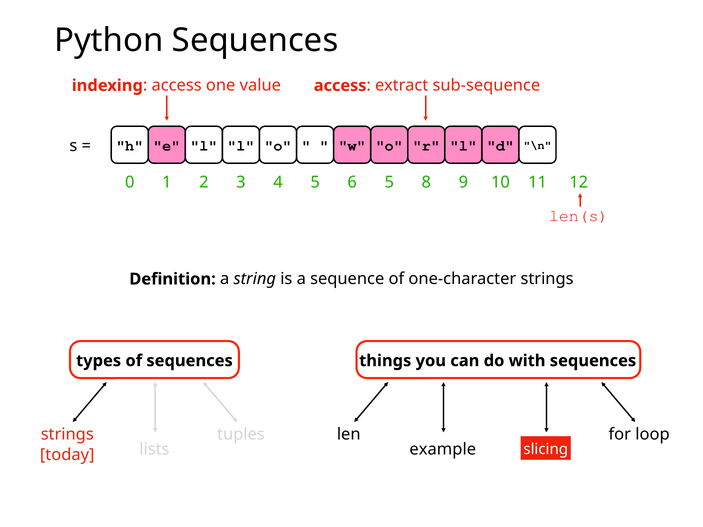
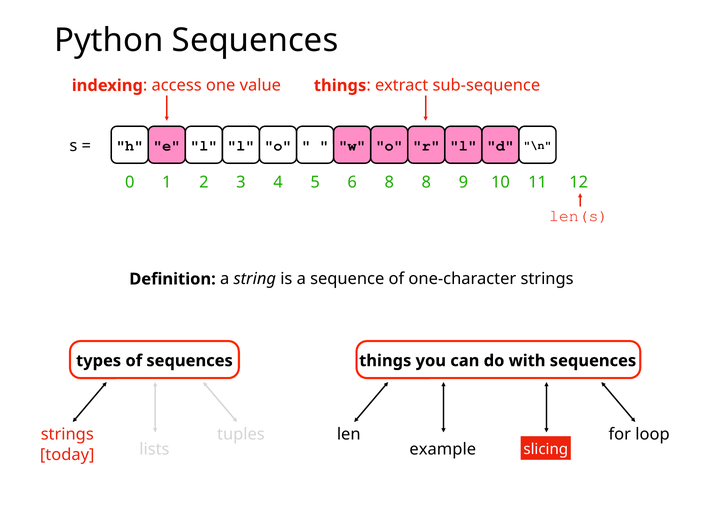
value access: access -> things (340, 86)
6 5: 5 -> 8 (389, 182)
